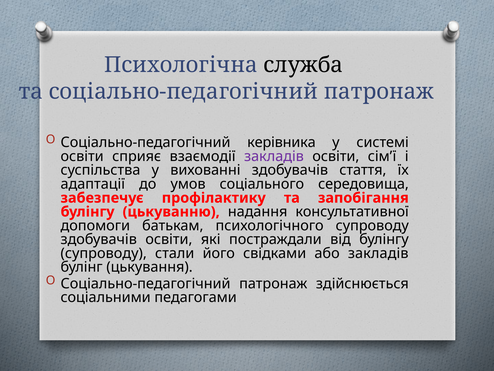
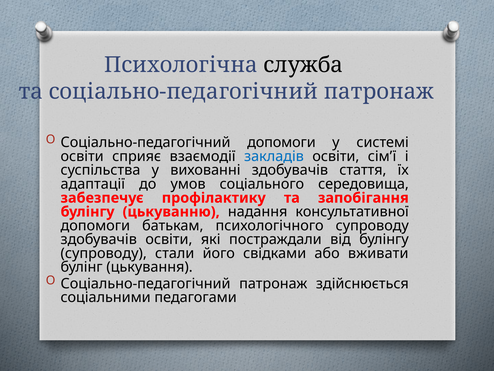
Соціально-педагогічний керівника: керівника -> допомоги (281, 142)
закладів colour: purple -> blue (274, 156)
або закладів: закладів -> вживати (378, 253)
